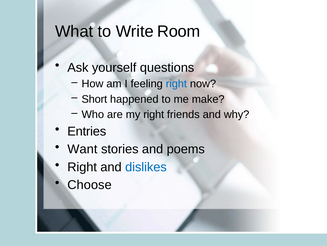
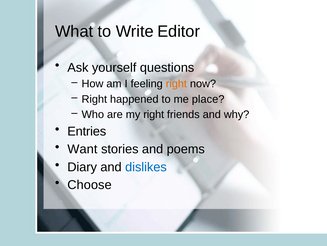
Room: Room -> Editor (179, 31)
right colour: blue -> orange (176, 84)
Short: Short -> Right (94, 99)
make: make -> place (208, 99)
Right: Right -> Diary (82, 167)
